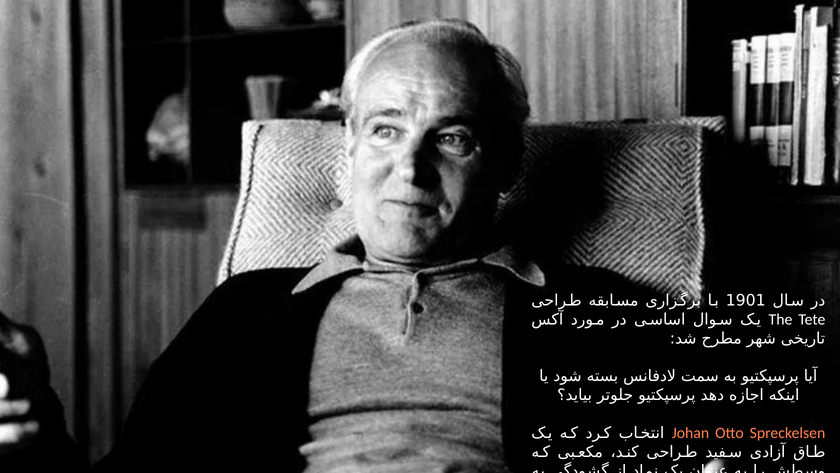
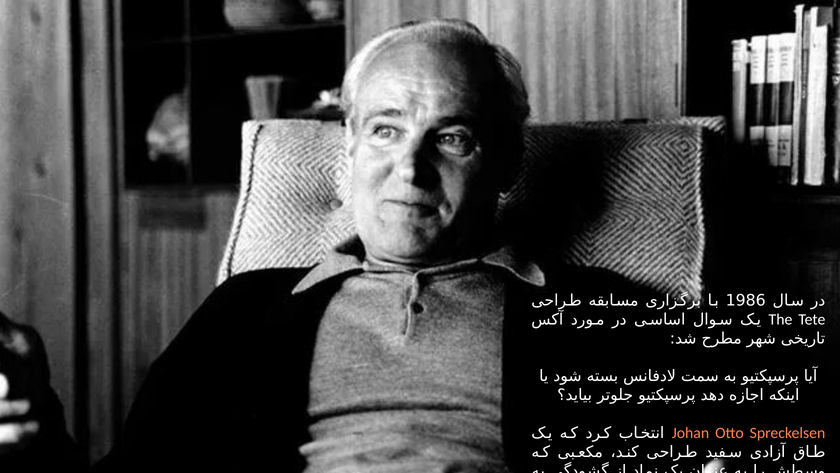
1901: 1901 -> 1986 (746, 300)
